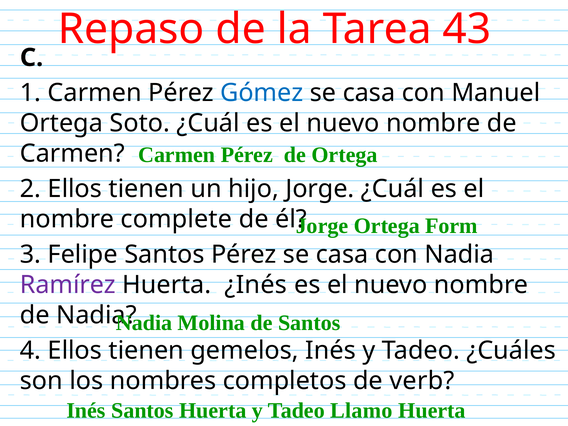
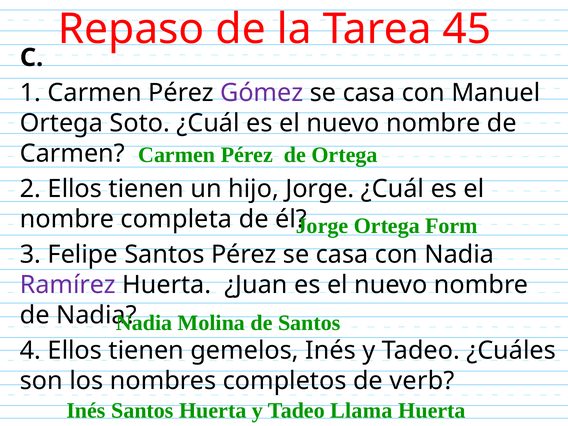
43: 43 -> 45 (467, 29)
Gómez colour: blue -> purple (262, 93)
complete: complete -> completa (176, 219)
¿Inés: ¿Inés -> ¿Juan (256, 285)
Llamo: Llamo -> Llama (361, 410)
